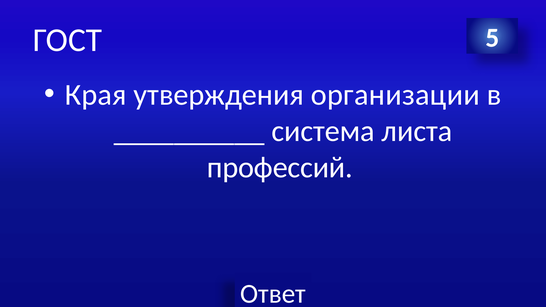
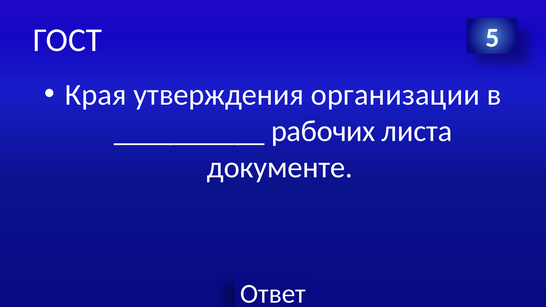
система: система -> рабочих (323, 131)
профессий: профессий -> документе (280, 168)
